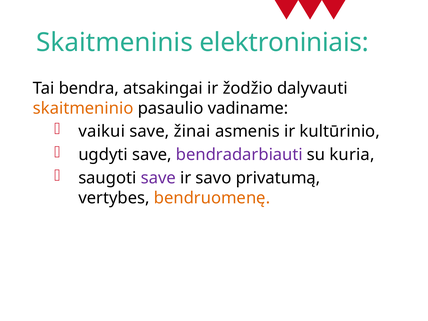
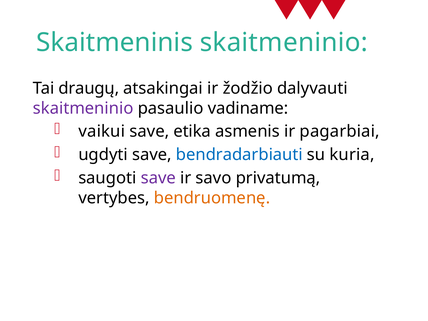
Skaitmeninis elektroniniais: elektroniniais -> skaitmeninio (284, 43)
bendra: bendra -> draugų (89, 88)
skaitmeninio colour: orange -> purple (83, 108)
žinai: žinai -> etika (192, 132)
kultūrinio: kultūrinio -> pagarbiai (340, 132)
bendradarbiauti colour: purple -> blue (239, 155)
